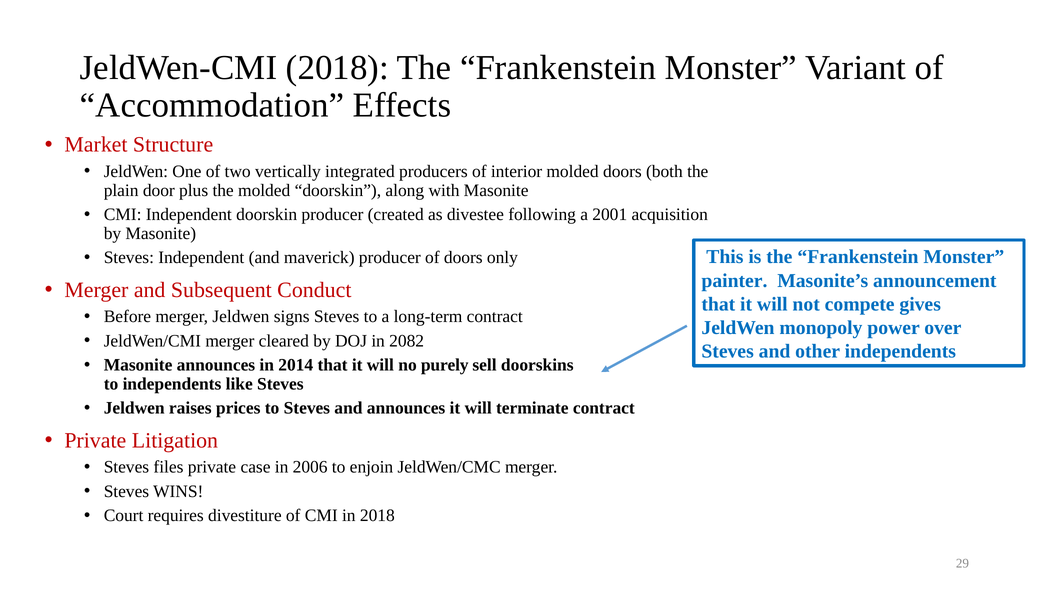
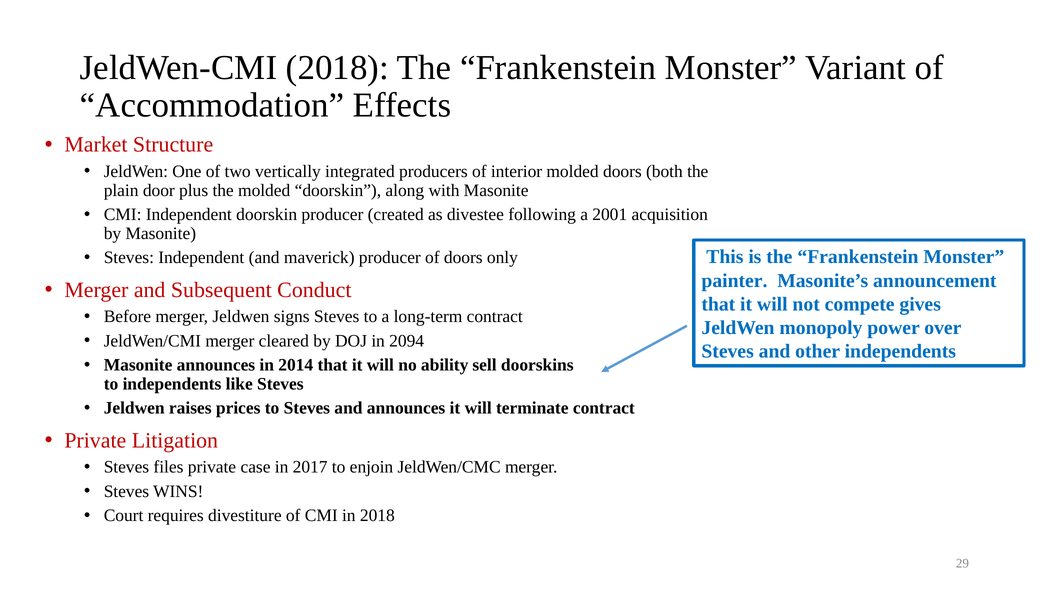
2082: 2082 -> 2094 (407, 341)
purely: purely -> ability (445, 365)
2006: 2006 -> 2017 (310, 467)
